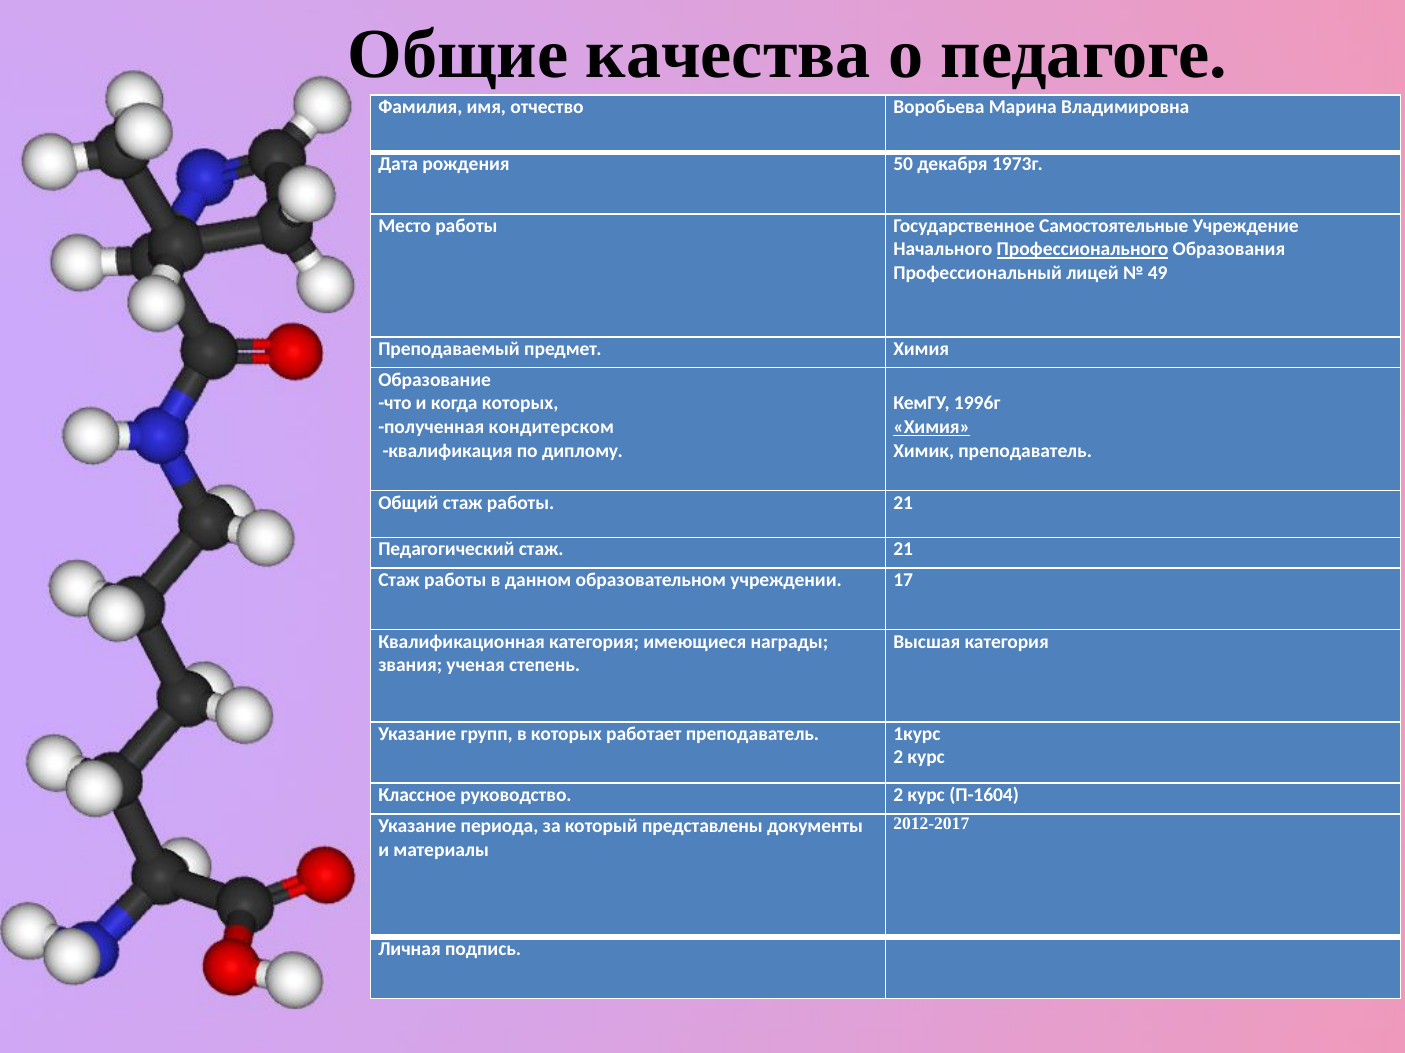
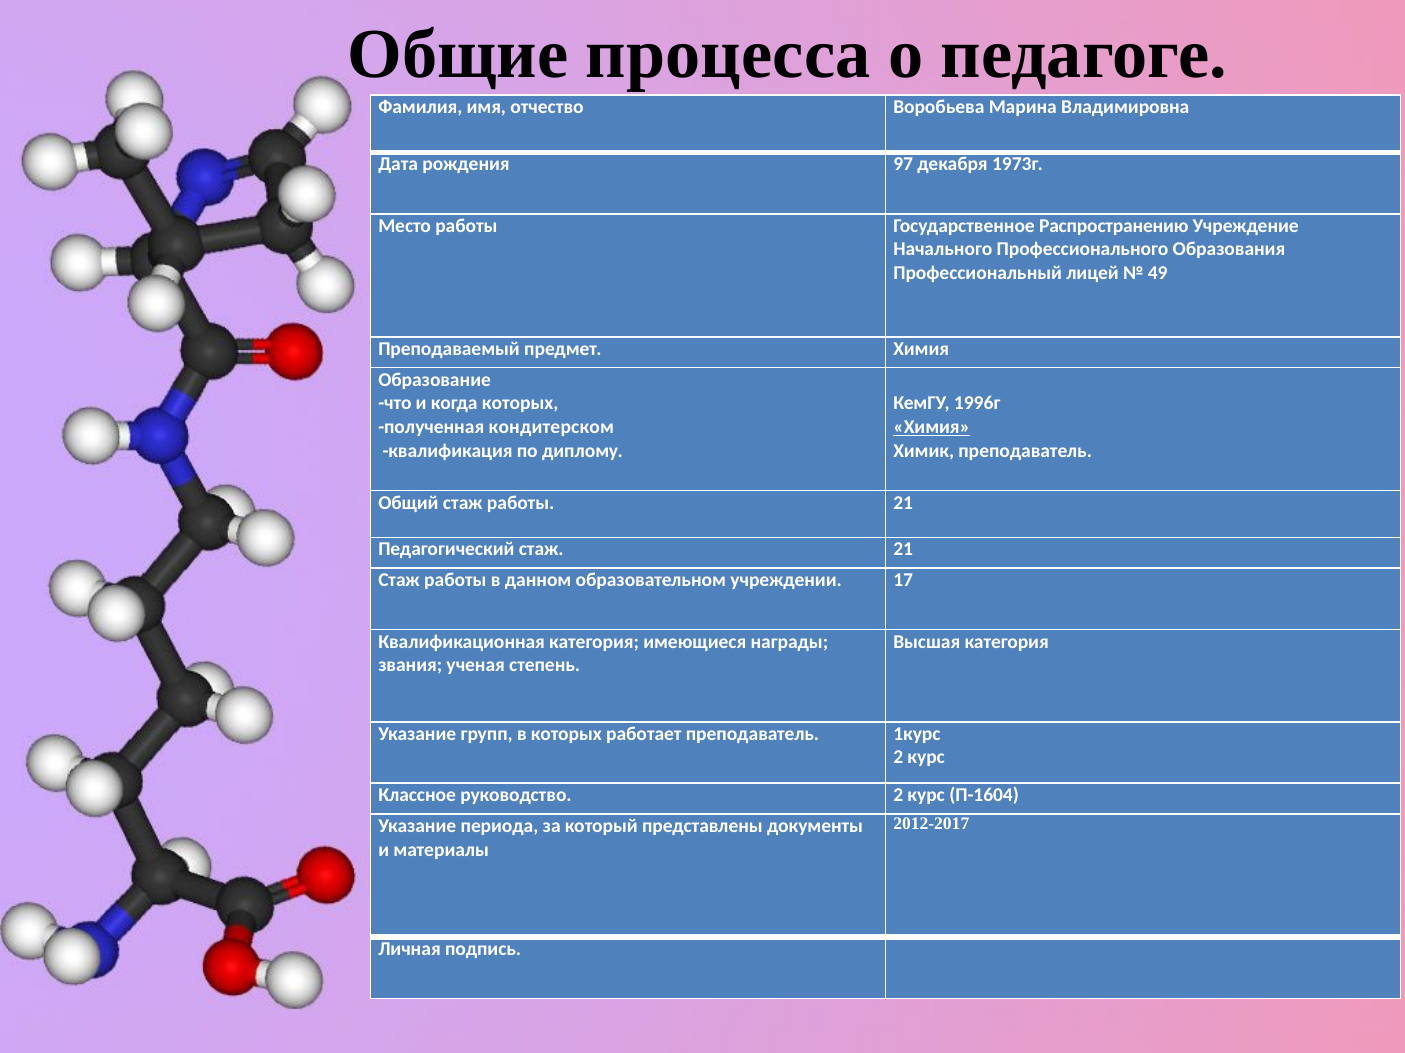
качества: качества -> процесса (728, 55)
50: 50 -> 97 (903, 165)
Самостоятельные: Самостоятельные -> Распространению (1114, 226)
Профессионального underline: present -> none (1083, 250)
